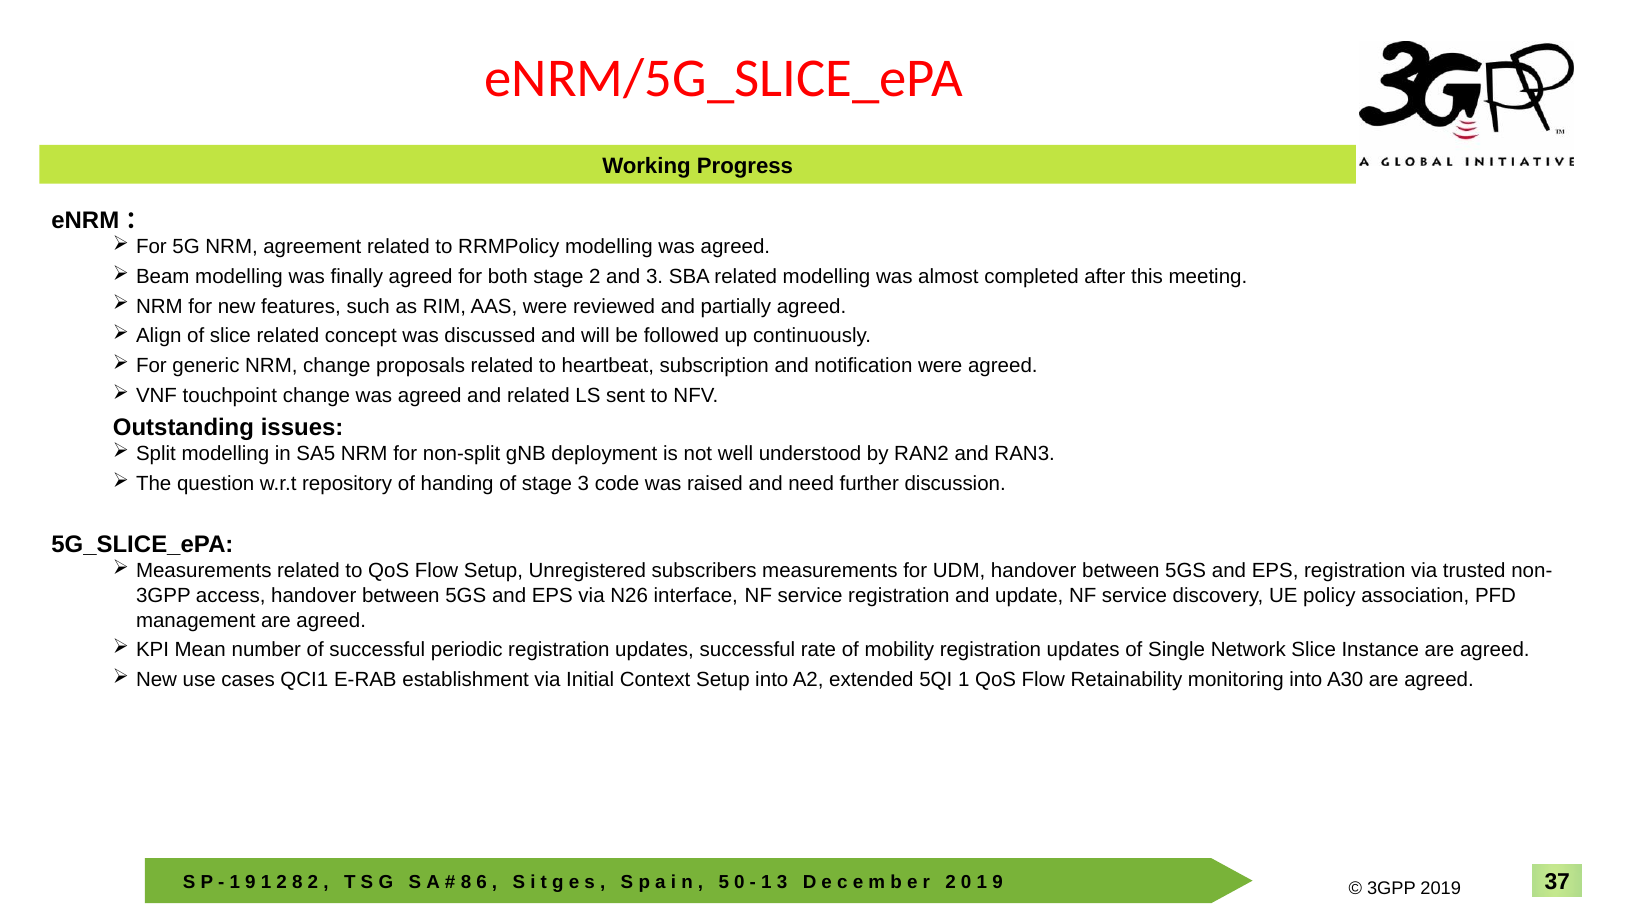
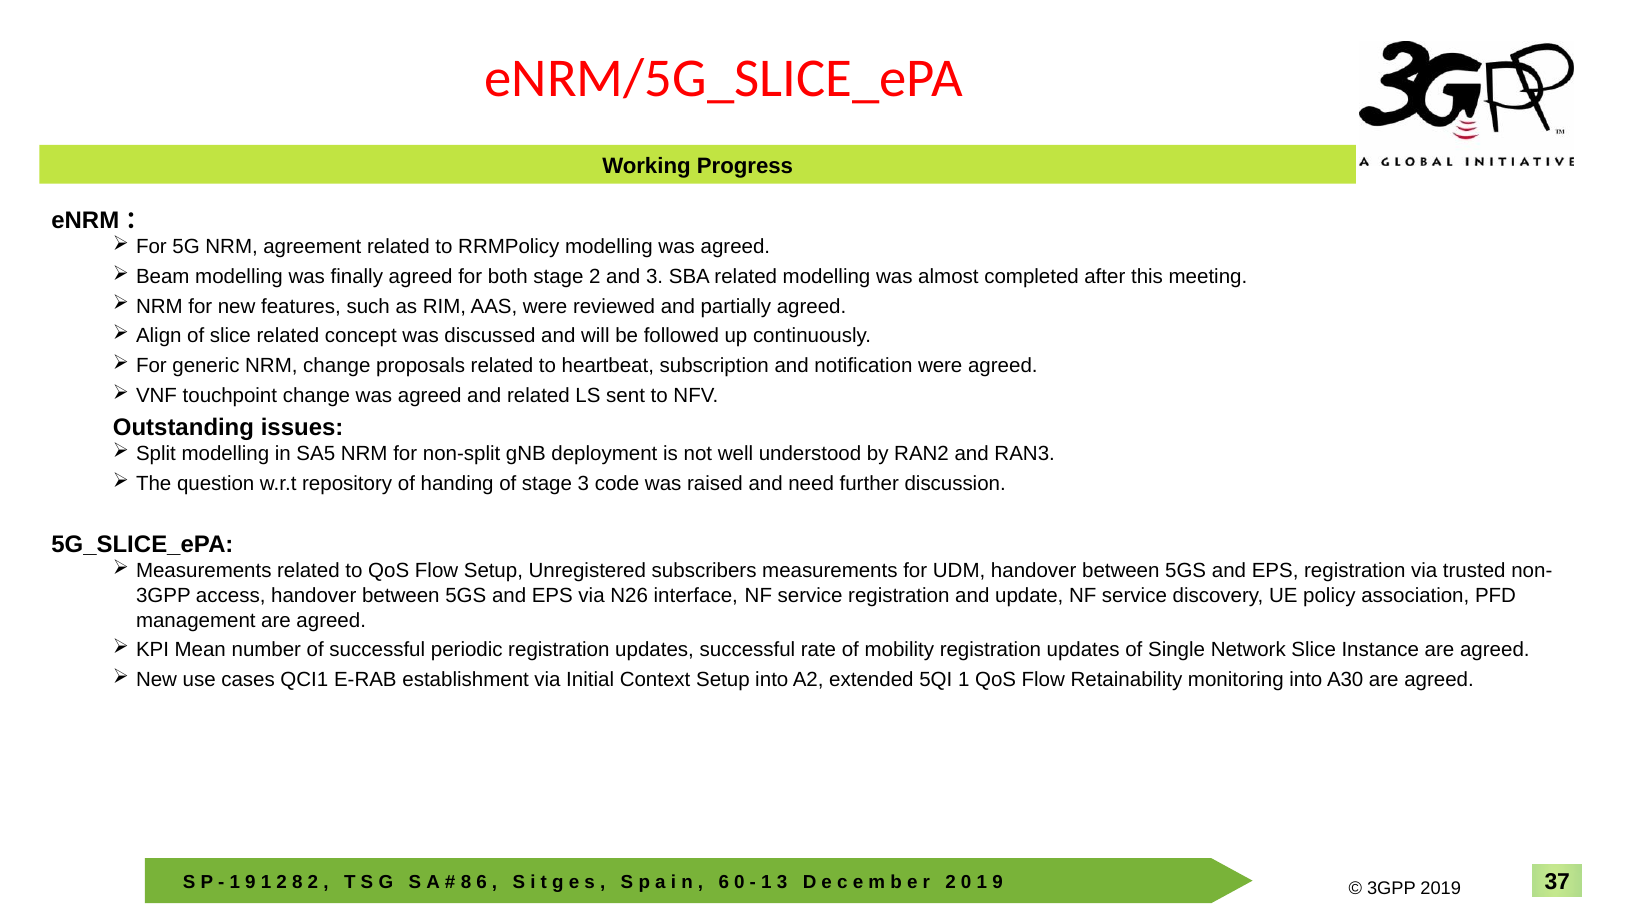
5: 5 -> 6 (724, 883)
